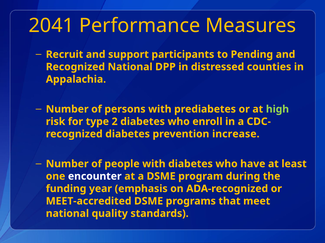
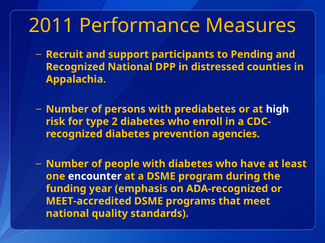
2041: 2041 -> 2011 (51, 26)
high colour: light green -> white (277, 109)
increase: increase -> agencies (236, 134)
